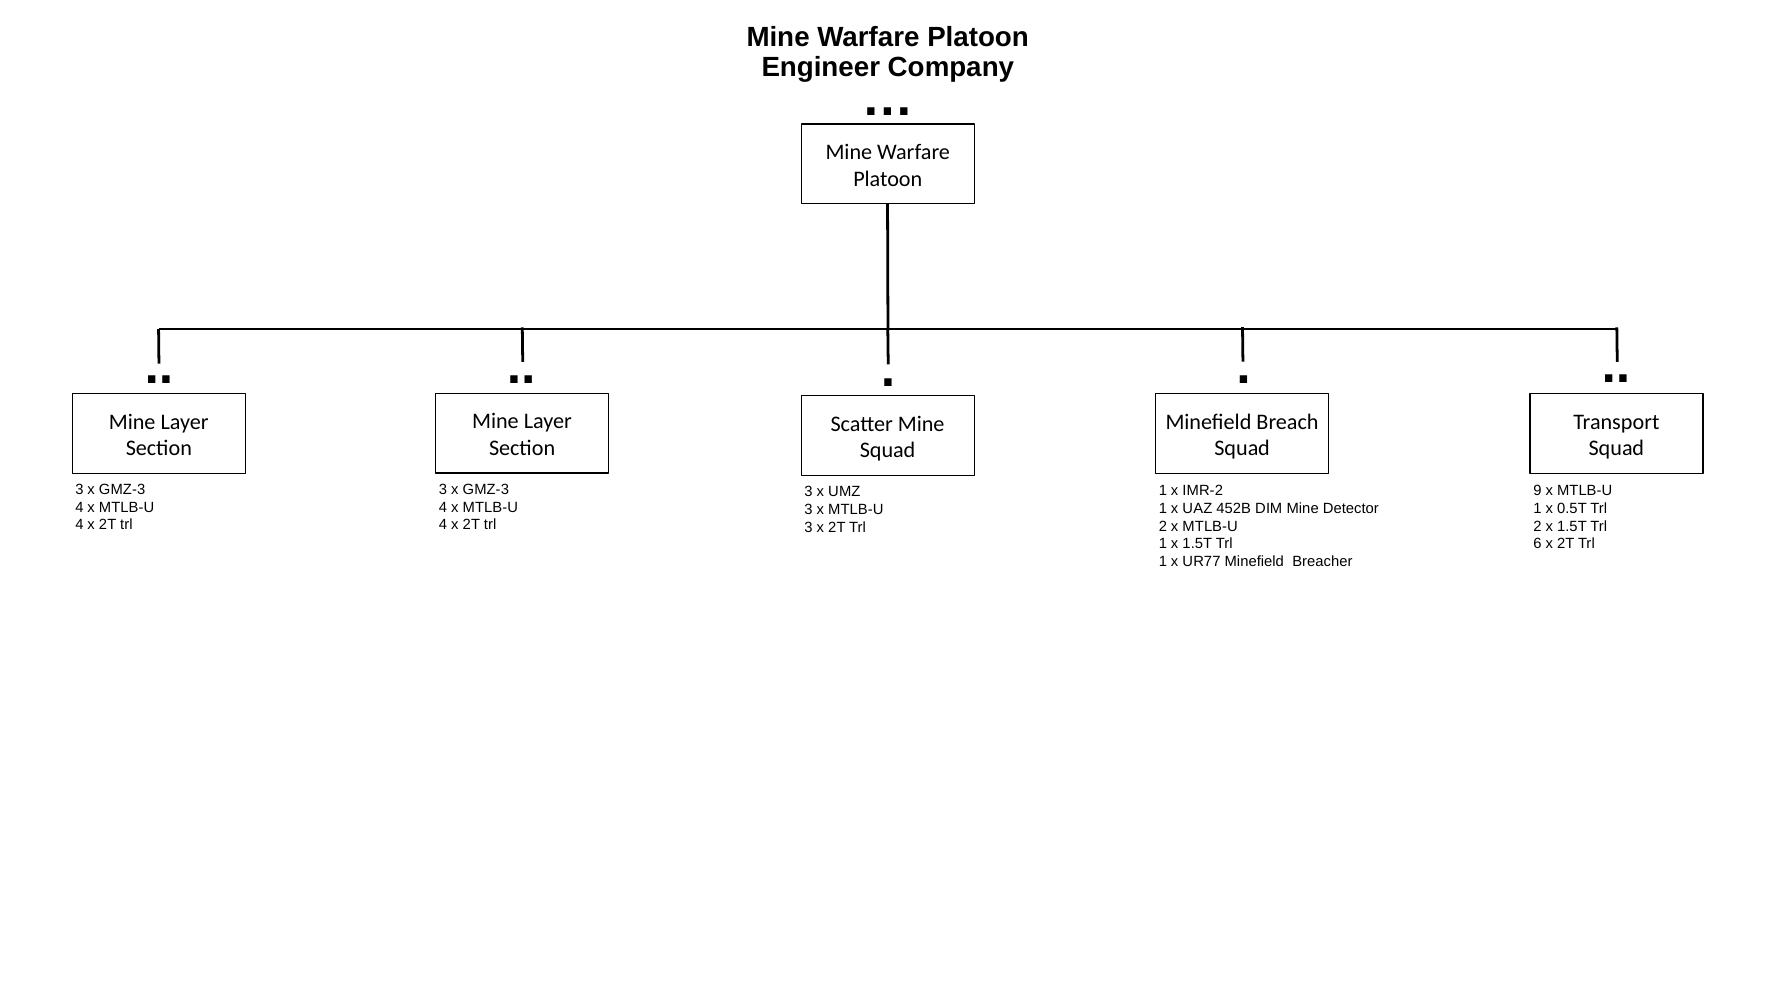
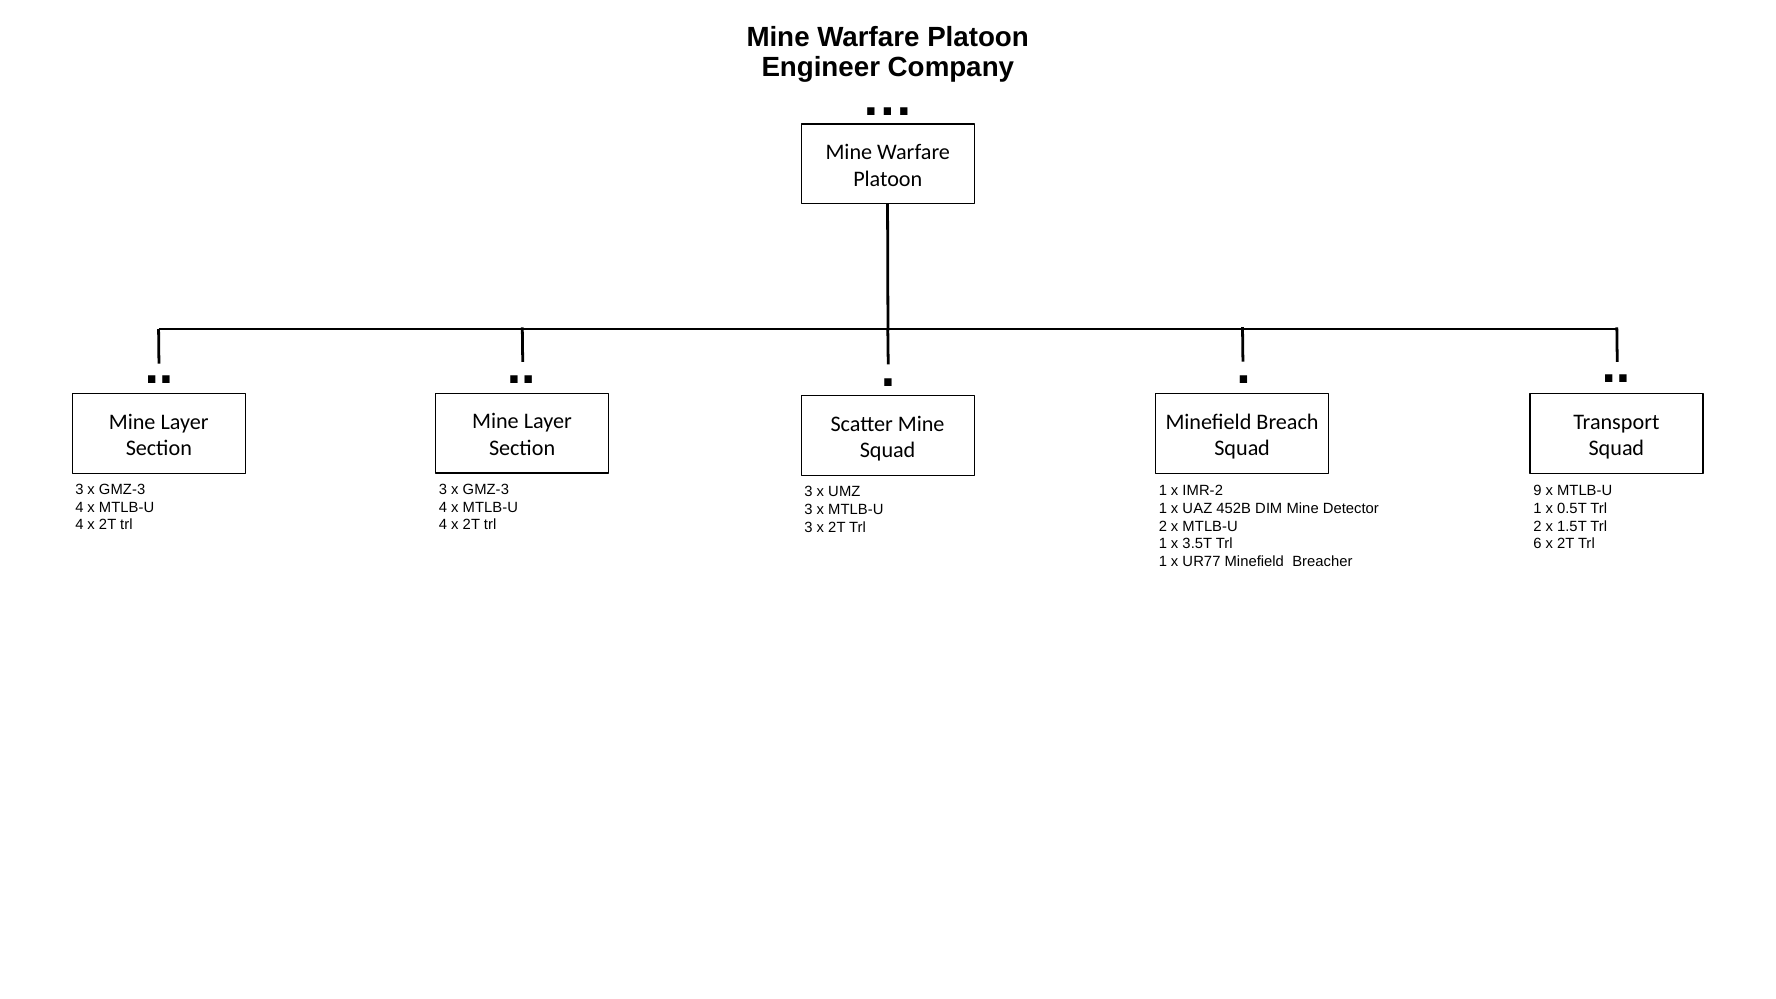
1 x 1.5T: 1.5T -> 3.5T (1197, 544)
